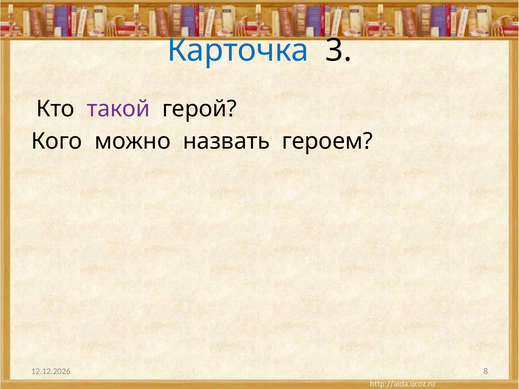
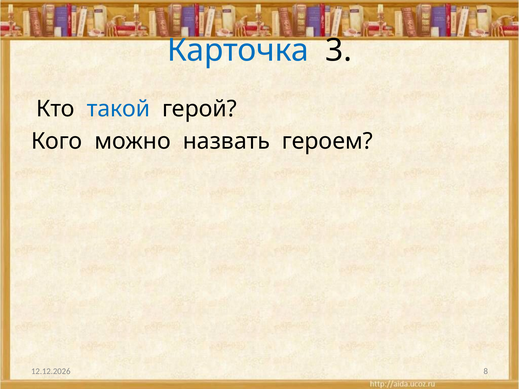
такой colour: purple -> blue (118, 109)
